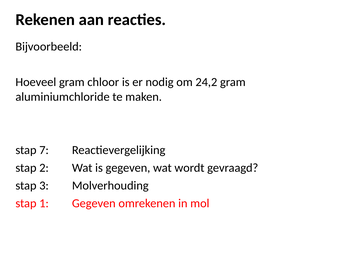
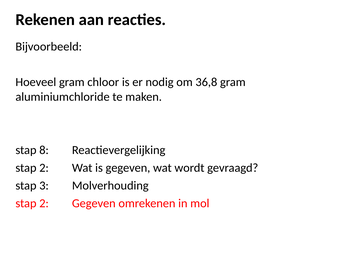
24,2: 24,2 -> 36,8 (206, 82)
7: 7 -> 8 (44, 151)
1: 1 -> 2 (44, 204)
